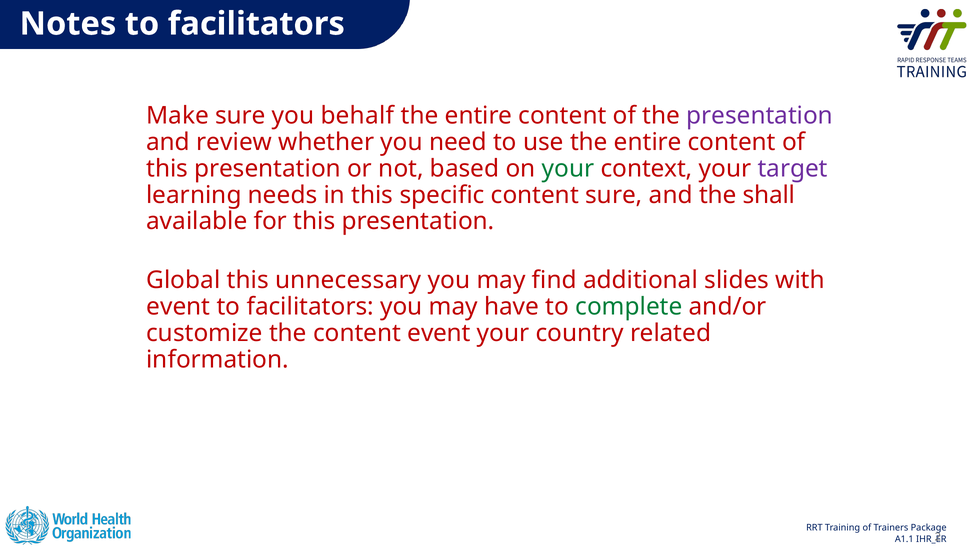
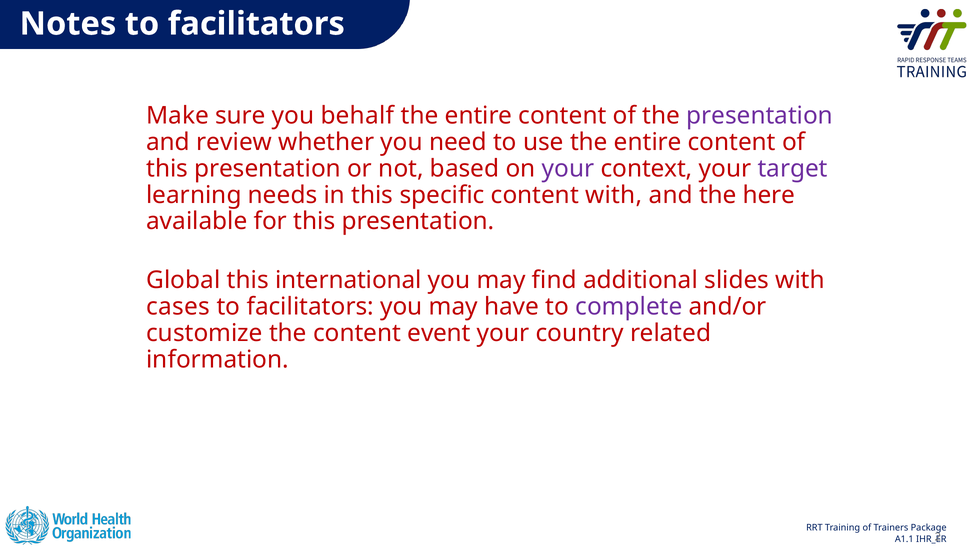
your colour: green -> purple (568, 168)
content sure: sure -> with (614, 195)
shall: shall -> here (769, 195)
unnecessary: unnecessary -> international (348, 280)
event: event -> cases (178, 306)
complete colour: green -> purple (629, 306)
